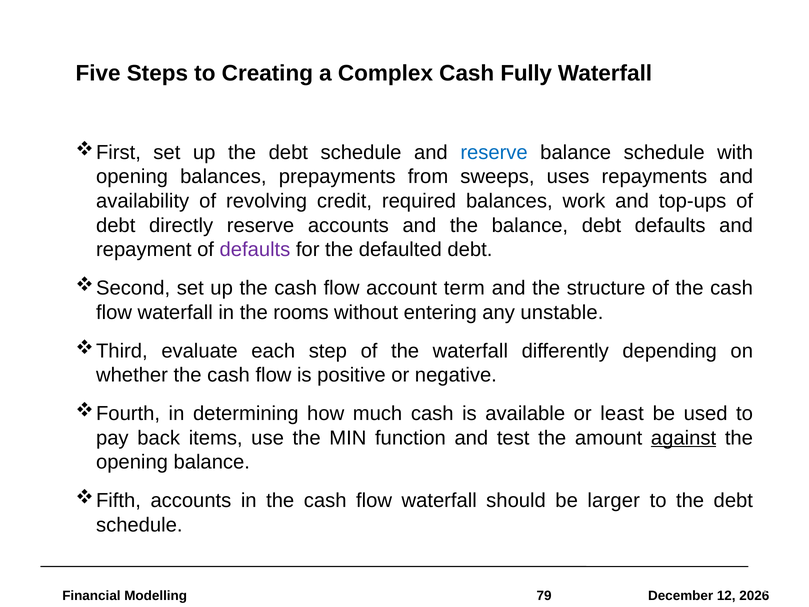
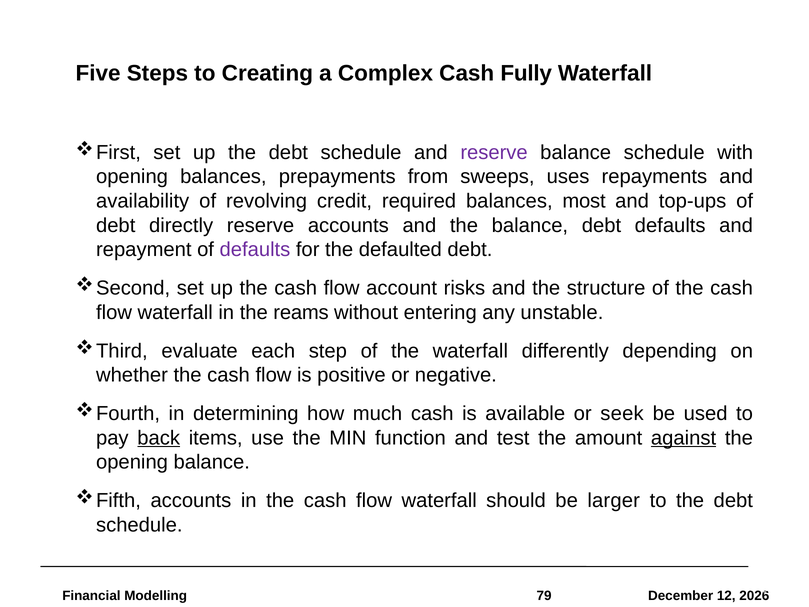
reserve colour: blue -> purple (494, 152)
work: work -> most (584, 201)
term: term -> risks (464, 288)
rooms: rooms -> reams (301, 312)
least: least -> seek (622, 413)
back underline: none -> present (159, 438)
